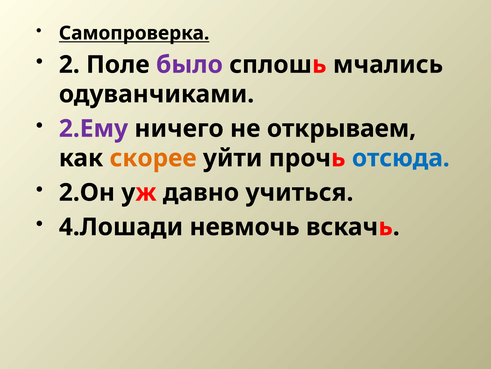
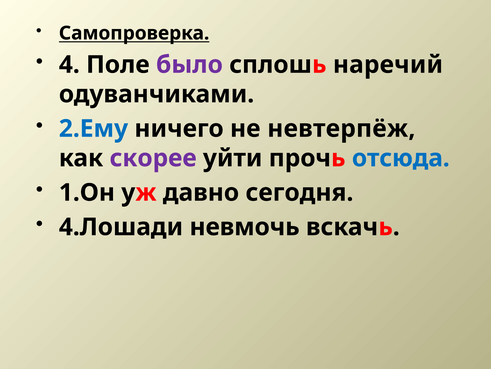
2: 2 -> 4 (69, 65)
мчались: мчались -> наречий (388, 65)
2.Ему colour: purple -> blue (93, 128)
открываем: открываем -> невтерпёж (341, 128)
скорее colour: orange -> purple (153, 158)
2.Он: 2.Он -> 1.Он (87, 192)
учиться: учиться -> сегодня (299, 192)
